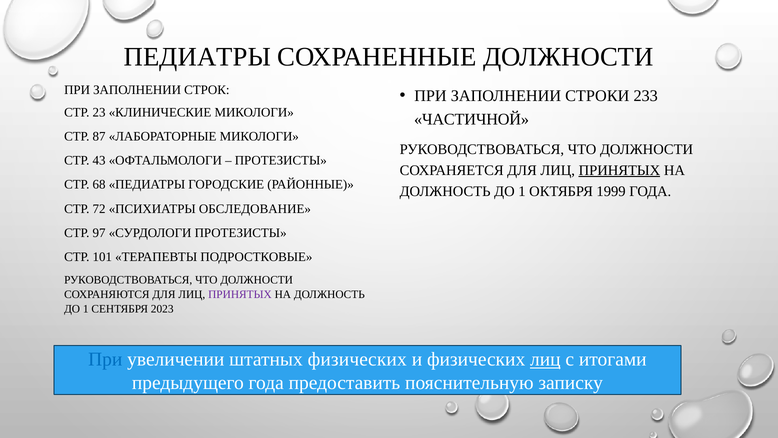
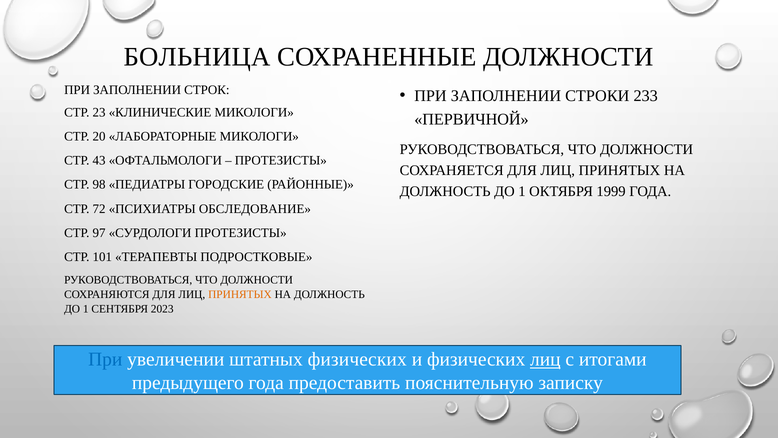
ПЕДИАТРЫ: ПЕДИАТРЫ -> БОЛЬНИЦА (197, 57)
ЧАСТИЧНОЙ: ЧАСТИЧНОЙ -> ПЕРВИЧНОЙ (472, 119)
87: 87 -> 20 (99, 136)
ПРИНЯТЫХ underline: present -> none (619, 170)
68: 68 -> 98 (99, 184)
ПРИНЯТЫХ colour: purple -> orange (240, 294)
